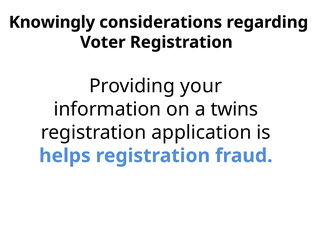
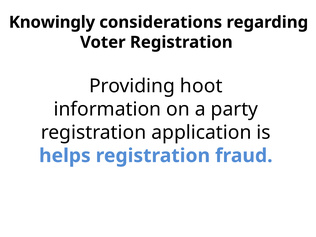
your: your -> hoot (201, 86)
twins: twins -> party (234, 109)
